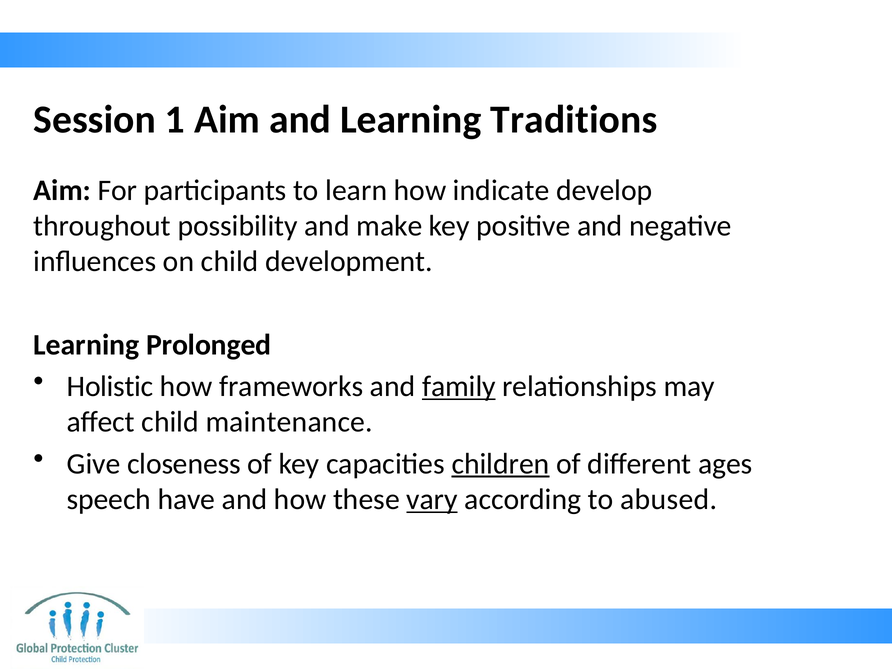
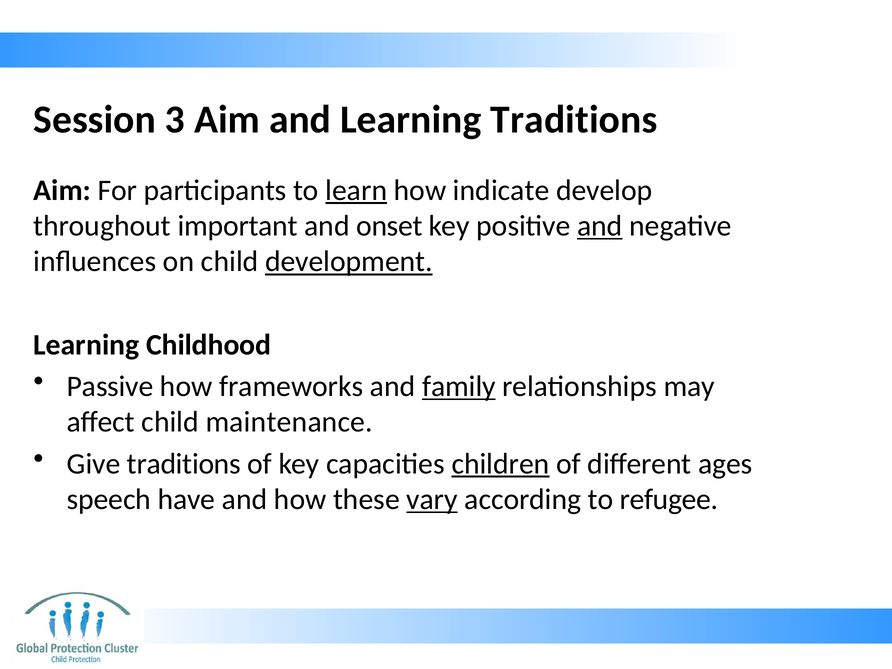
1: 1 -> 3 (175, 120)
learn underline: none -> present (356, 190)
possibility: possibility -> important (238, 226)
make: make -> onset (389, 226)
and underline: none -> present (600, 226)
development underline: none -> present (349, 262)
Prolonged: Prolonged -> Childhood (209, 345)
Holistic: Holistic -> Passive (110, 386)
Give closeness: closeness -> traditions (184, 464)
abused: abused -> refugee (669, 499)
